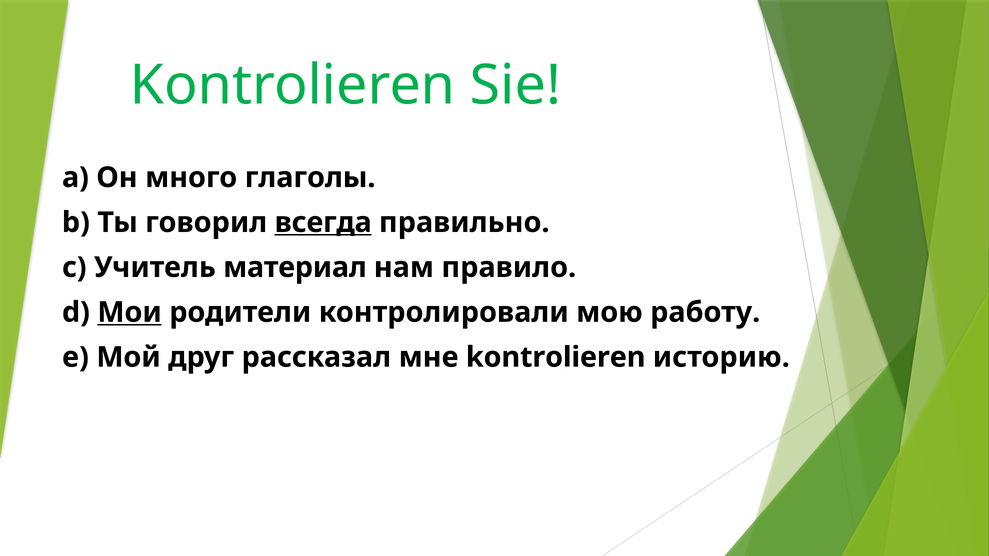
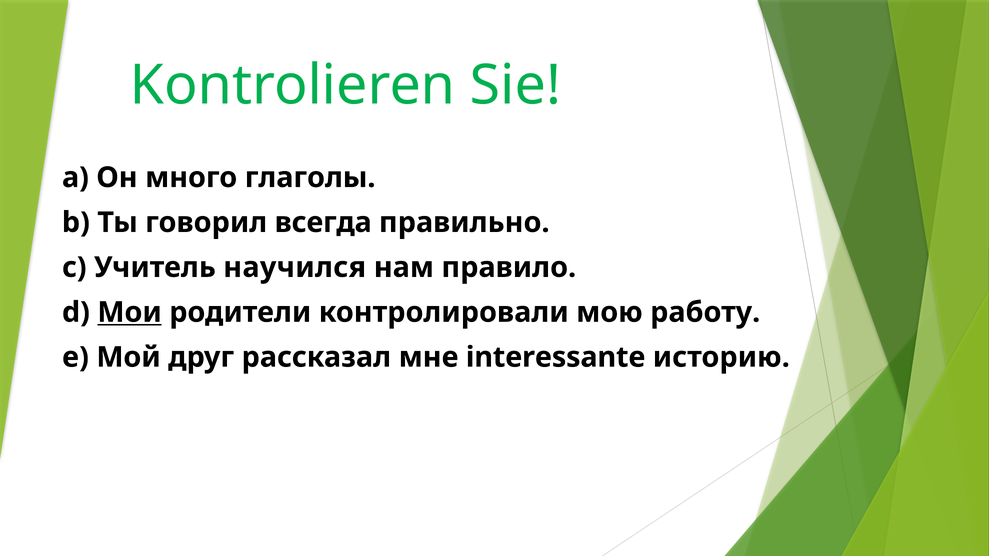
всегда underline: present -> none (323, 223)
материал: материал -> научился (295, 268)
мне kontrolieren: kontrolieren -> interessante (556, 357)
